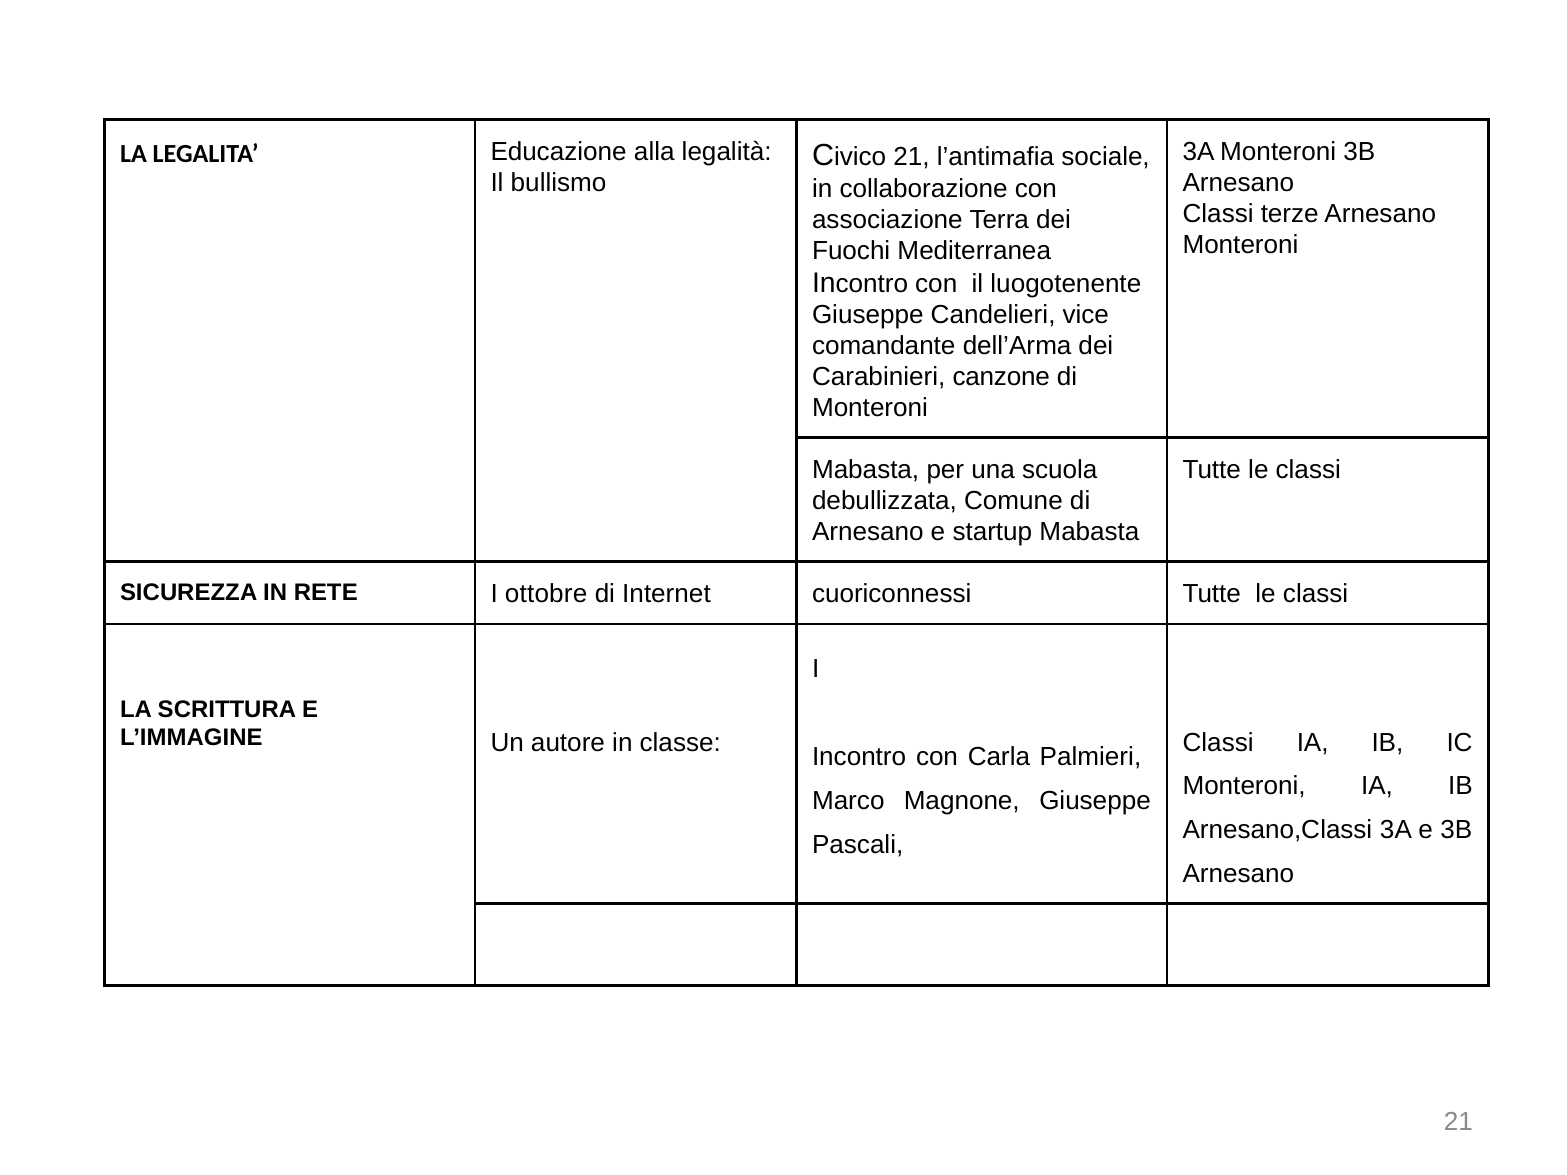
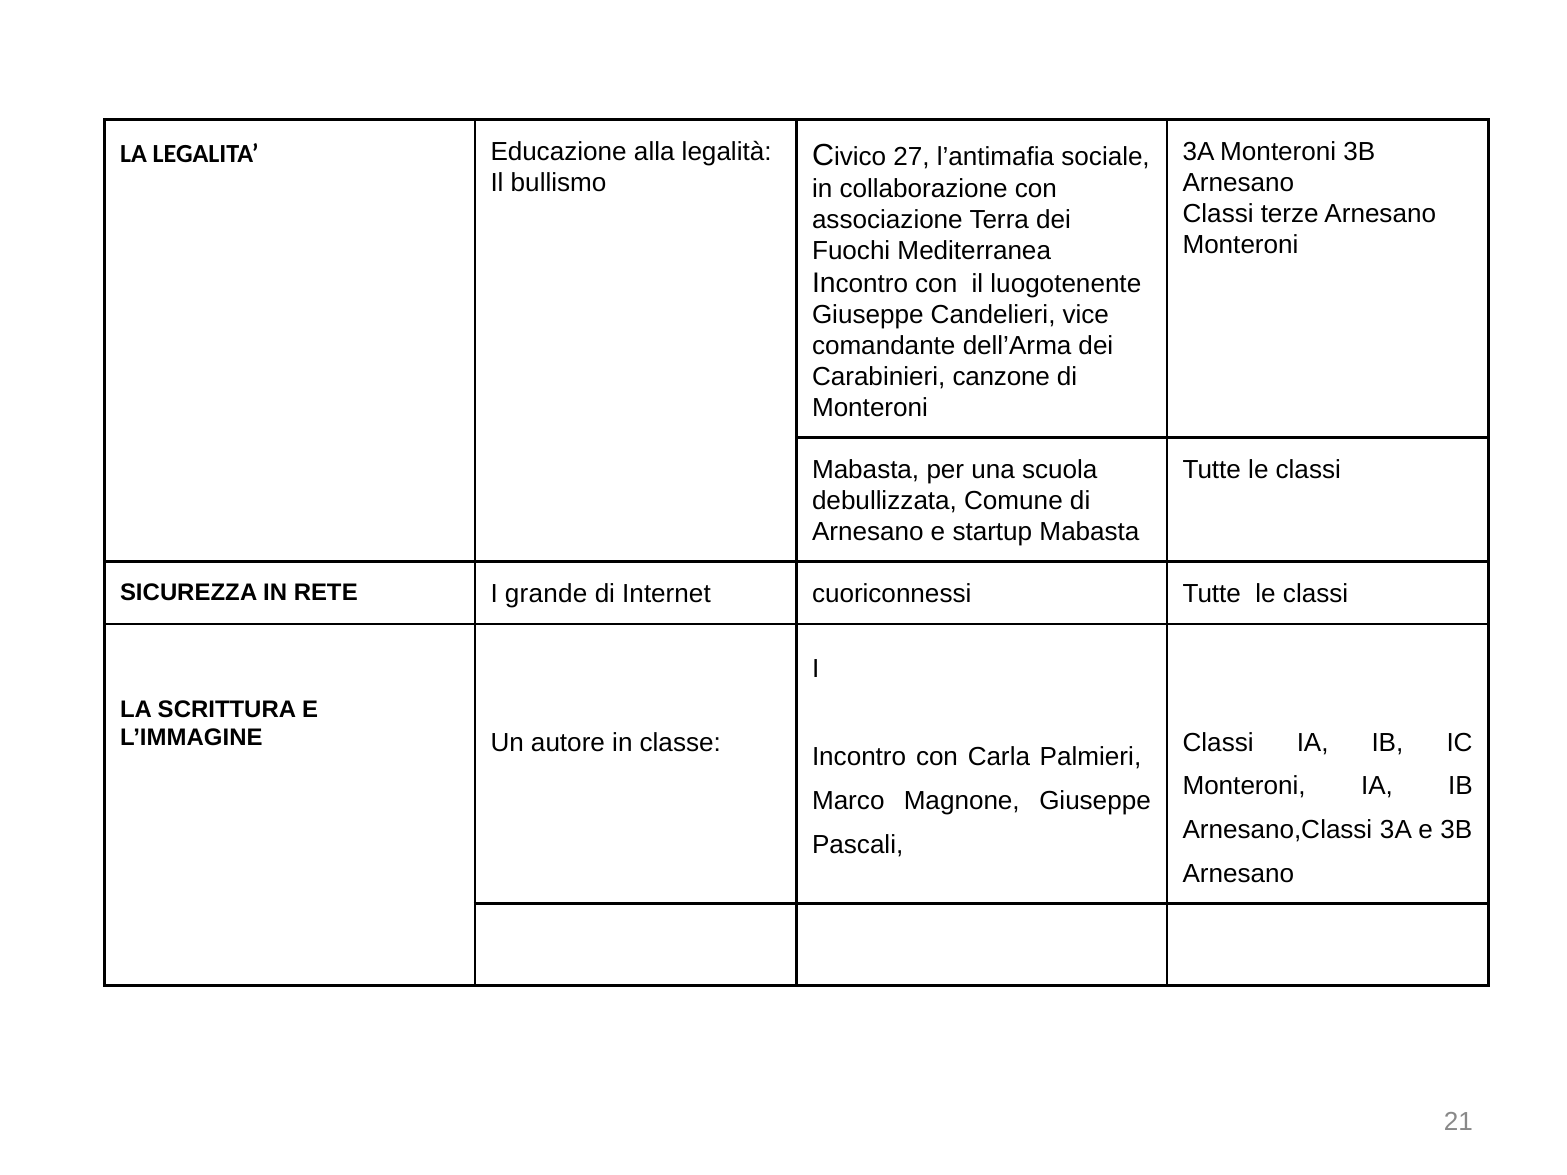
Civico 21: 21 -> 27 (911, 157)
ottobre: ottobre -> grande (546, 594)
